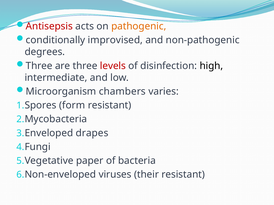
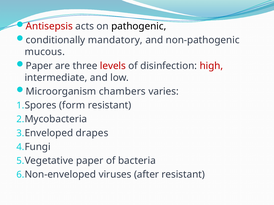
pathogenic colour: orange -> black (139, 26)
improvised: improvised -> mandatory (115, 40)
degrees: degrees -> mucous (45, 52)
Three: Three -> Paper (39, 66)
high colour: black -> red (211, 66)
their: their -> after (147, 175)
